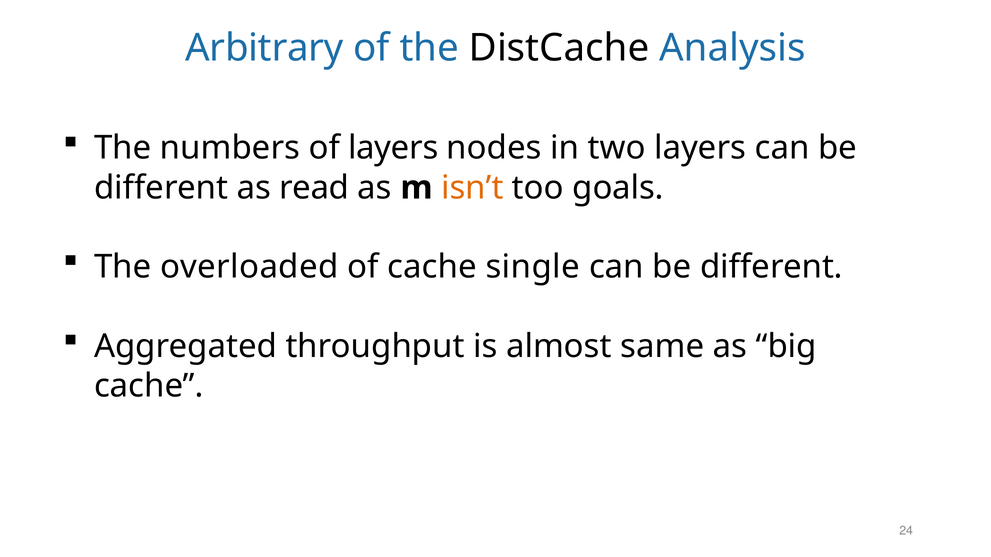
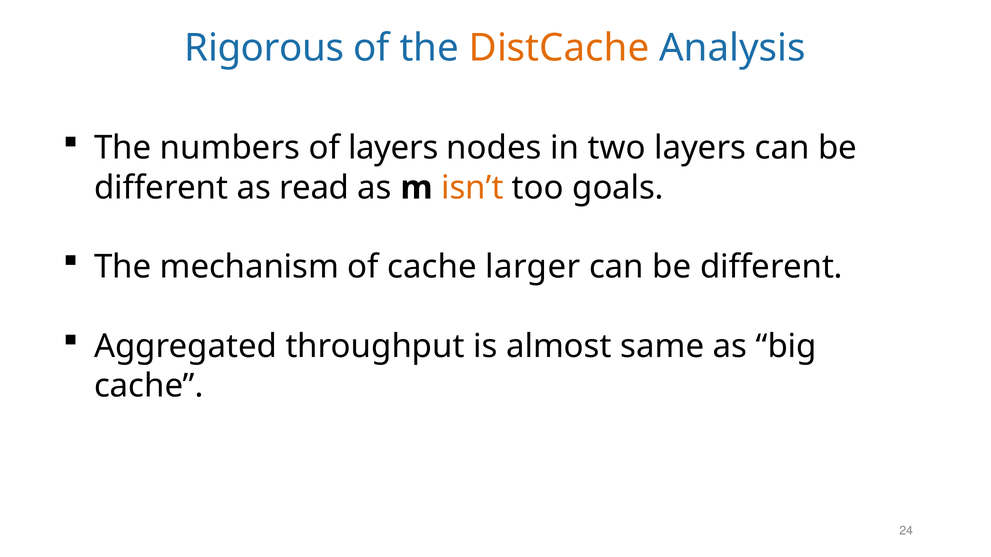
Arbitrary: Arbitrary -> Rigorous (264, 48)
DistCache colour: black -> orange (559, 48)
overloaded: overloaded -> mechanism (249, 267)
single: single -> larger (533, 267)
